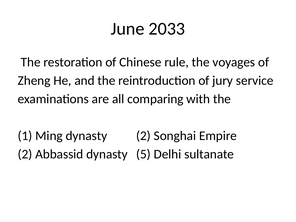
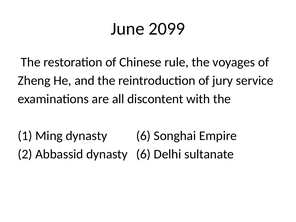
2033: 2033 -> 2099 (167, 29)
comparing: comparing -> discontent (155, 99)
Ming dynasty 2: 2 -> 6 (143, 136)
Abbassid dynasty 5: 5 -> 6 (143, 154)
